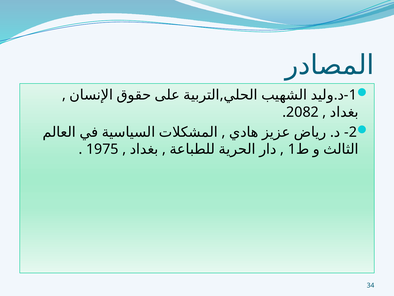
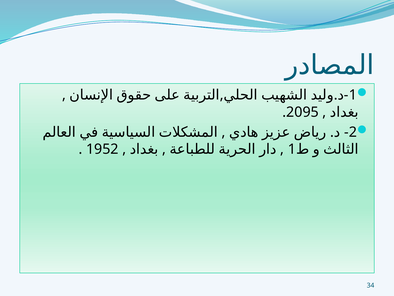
2082: 2082 -> 2095 (303, 112)
1975: 1975 -> 1952 (102, 149)
